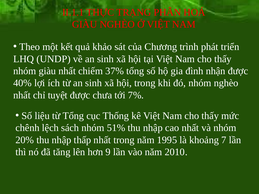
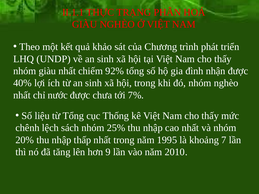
37%: 37% -> 92% (115, 71)
tuyệt: tuyệt -> nước (58, 95)
51%: 51% -> 25% (116, 128)
